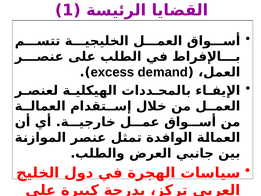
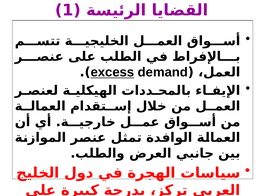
excess underline: none -> present (112, 72)
